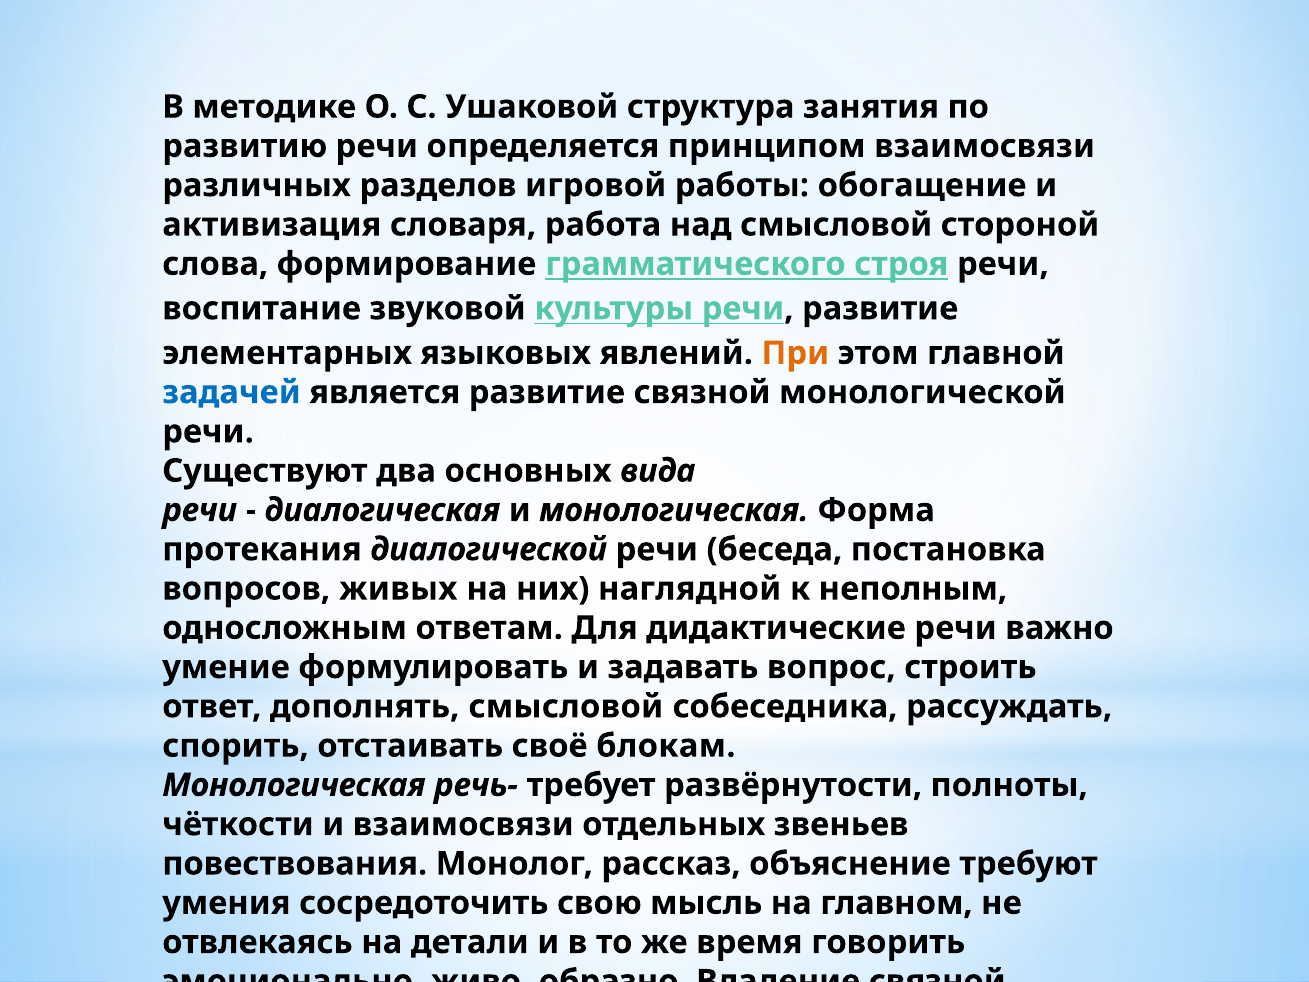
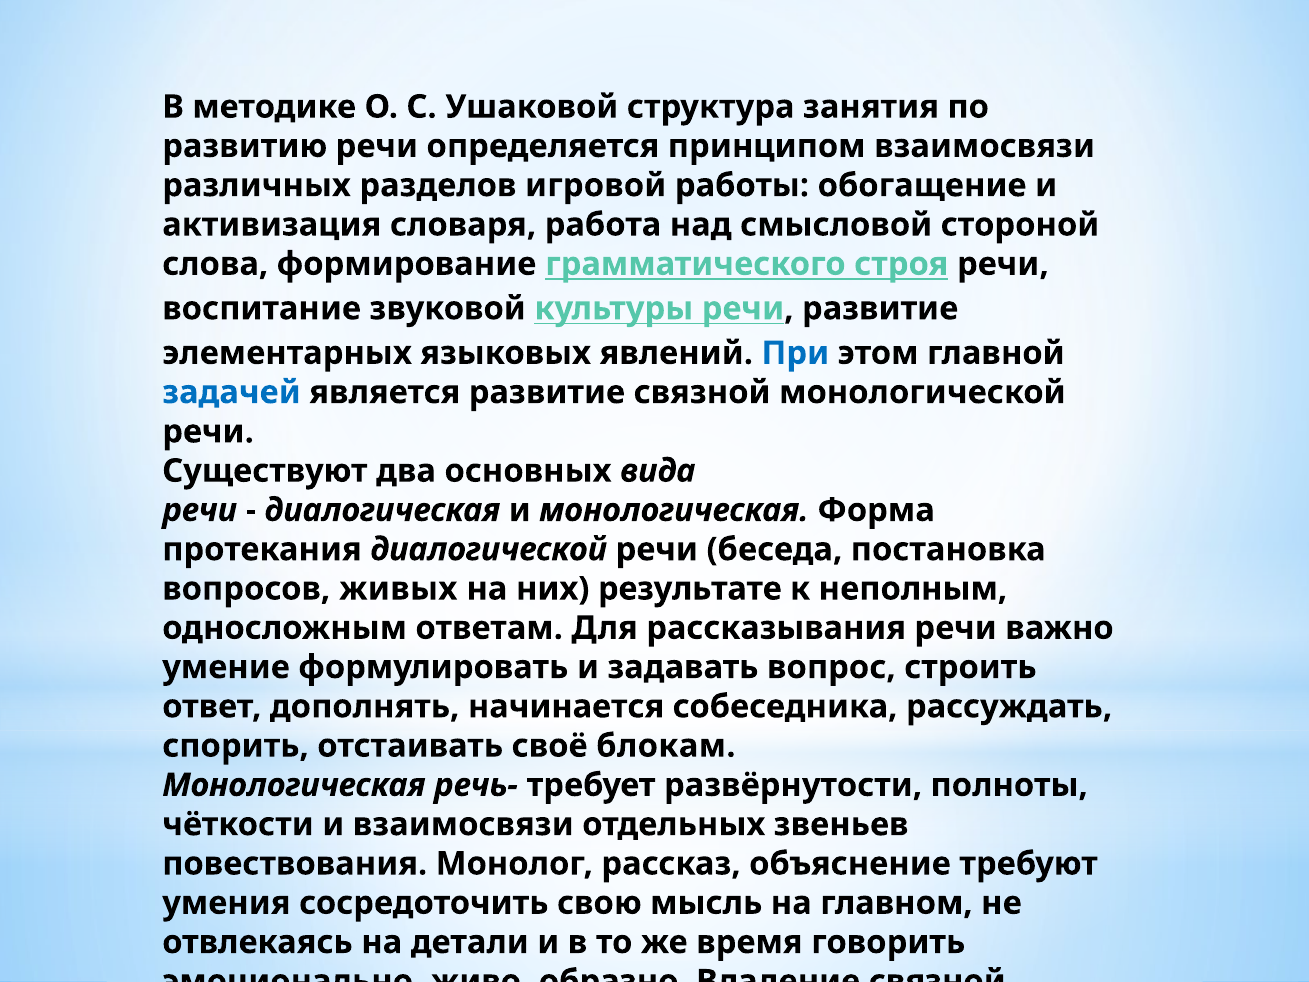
При colour: orange -> blue (795, 353)
наглядной: наглядной -> результате (690, 589)
дидактические: дидактические -> рассказывания (776, 628)
дополнять смысловой: смысловой -> начинается (566, 706)
